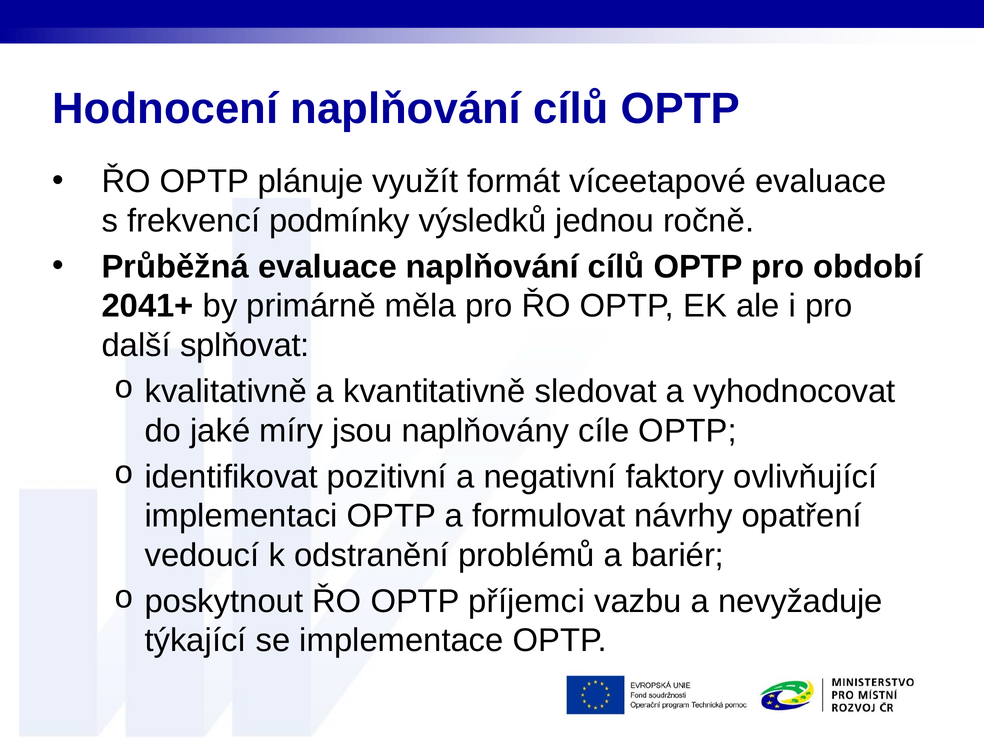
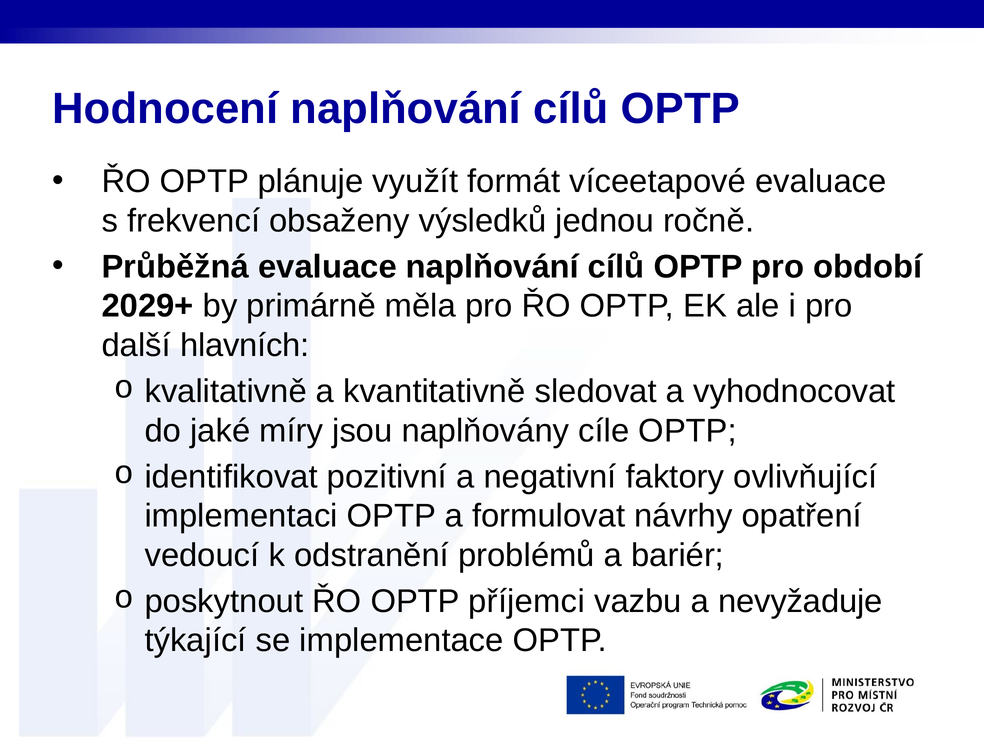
podmínky: podmínky -> obsaženy (339, 221)
2041+: 2041+ -> 2029+ (148, 306)
splňovat: splňovat -> hlavních (245, 346)
